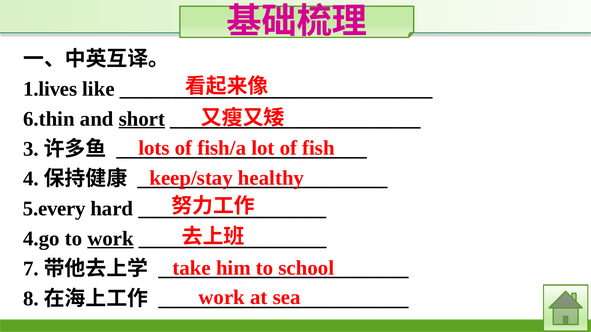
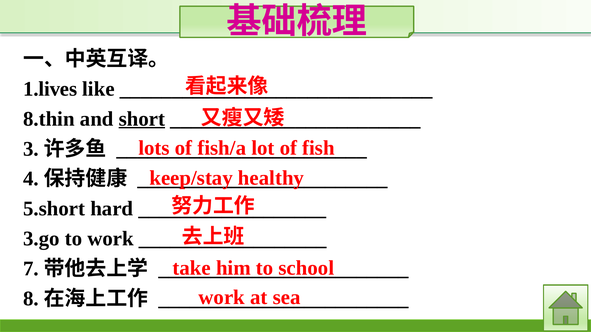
6.thin: 6.thin -> 8.thin (49, 119)
5.every: 5.every -> 5.short (54, 209)
4.go: 4.go -> 3.go (41, 239)
work underline: present -> none (111, 239)
